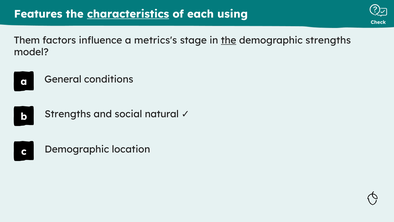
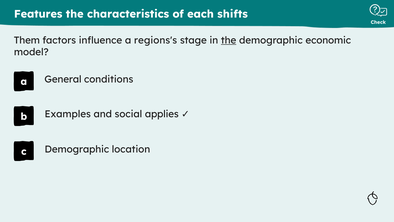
characteristics underline: present -> none (128, 14)
using: using -> shifts (233, 14)
metrics's: metrics's -> regions's (156, 40)
demographic strengths: strengths -> economic (328, 40)
Strengths: Strengths -> Examples (68, 114)
natural: natural -> applies (162, 114)
